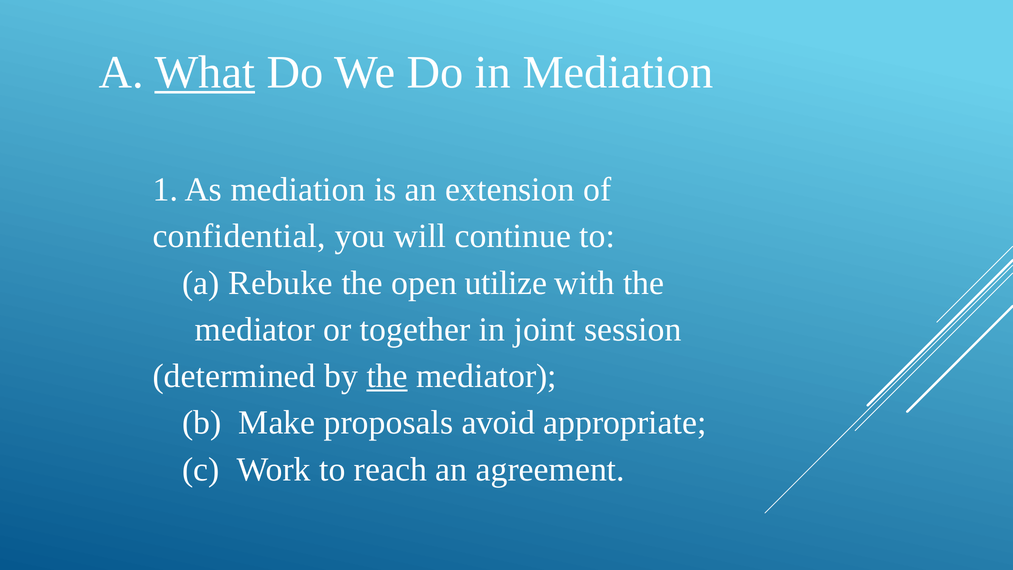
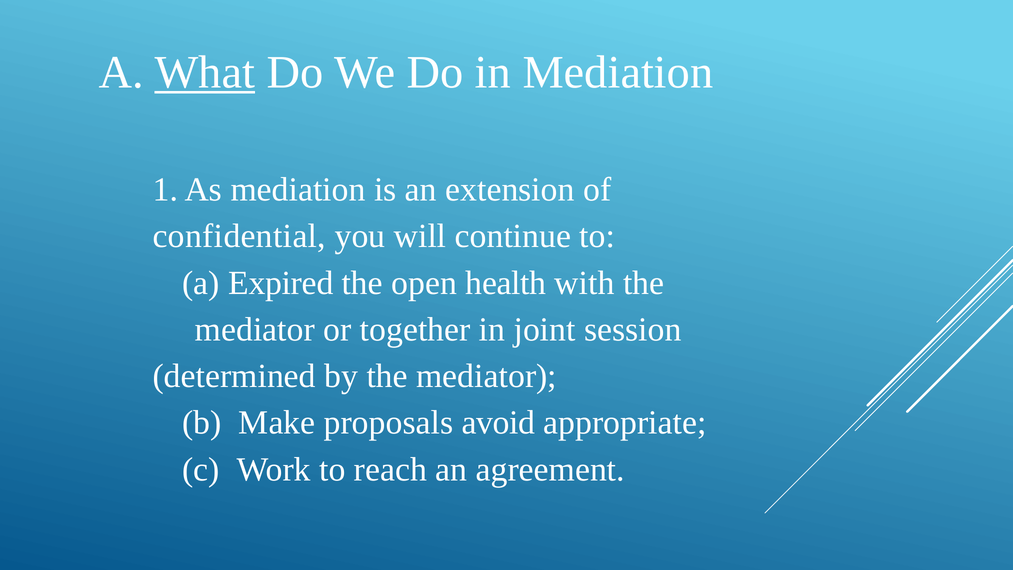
Rebuke: Rebuke -> Expired (281, 283)
utilize: utilize -> health (506, 283)
the underline: present -> none (387, 376)
